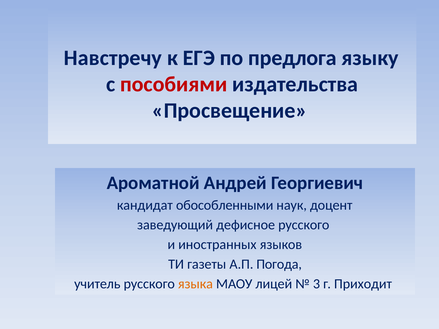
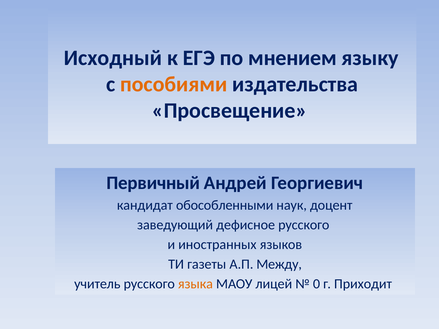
Навстречу: Навстречу -> Исходный (113, 58)
предлога: предлога -> мнением (292, 58)
пособиями colour: red -> orange (174, 84)
Ароматной: Ароматной -> Первичный (153, 183)
Погода: Погода -> Между (279, 264)
3: 3 -> 0 (316, 284)
